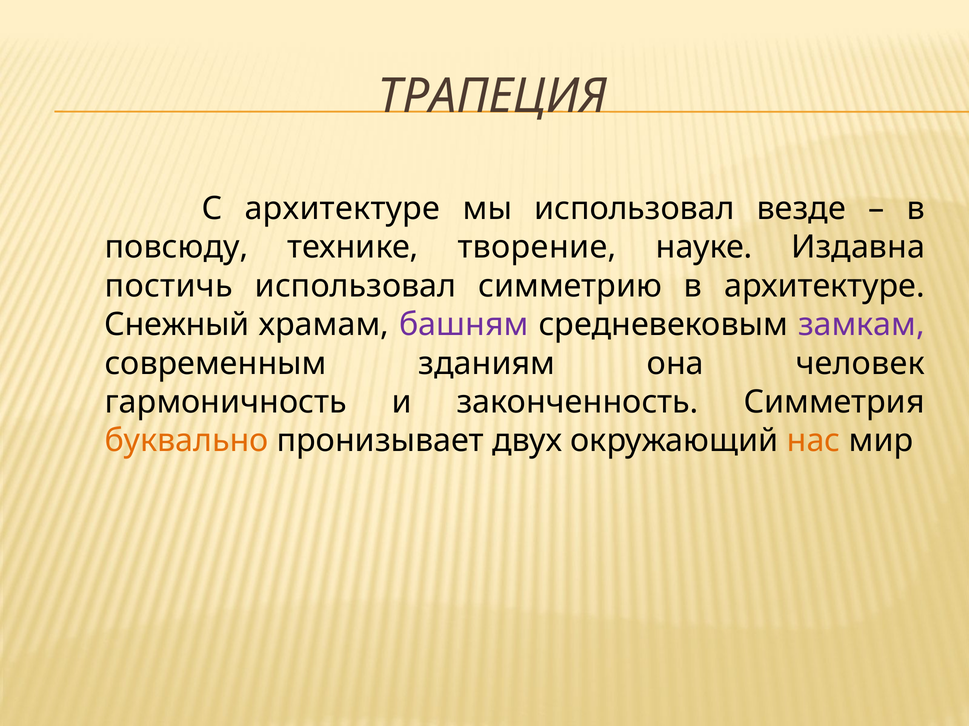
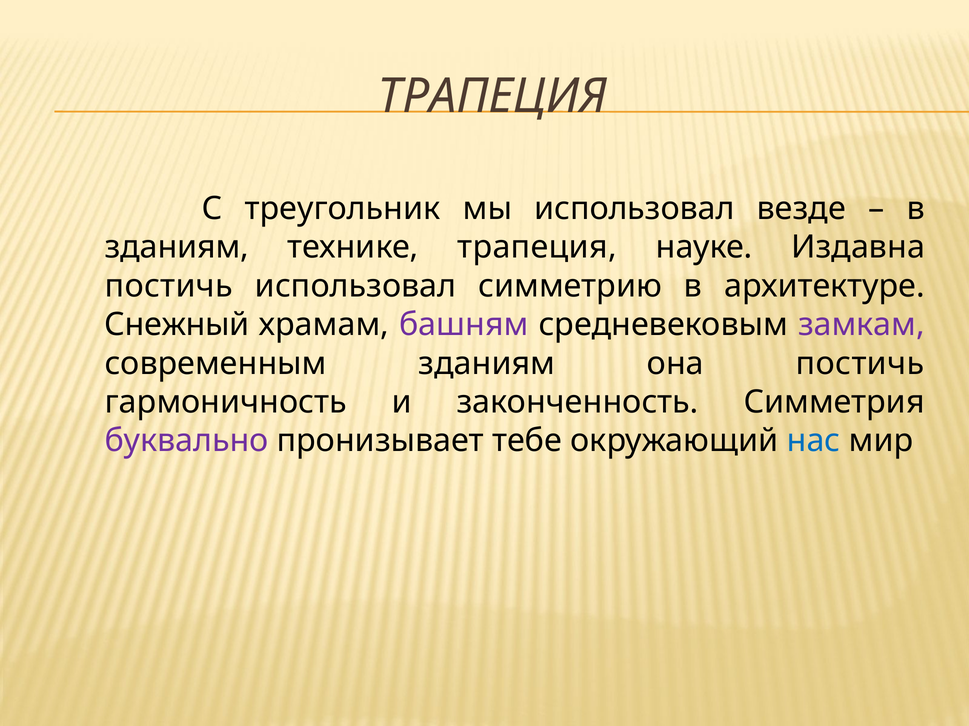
С архитектуре: архитектуре -> треугольник (343, 209)
повсюду: повсюду -> зданиям (177, 247)
технике творение: творение -> трапеция (537, 247)
она человек: человек -> постичь (860, 364)
буквально colour: orange -> purple (187, 441)
двух: двух -> тебе (527, 441)
нас colour: orange -> blue (814, 441)
